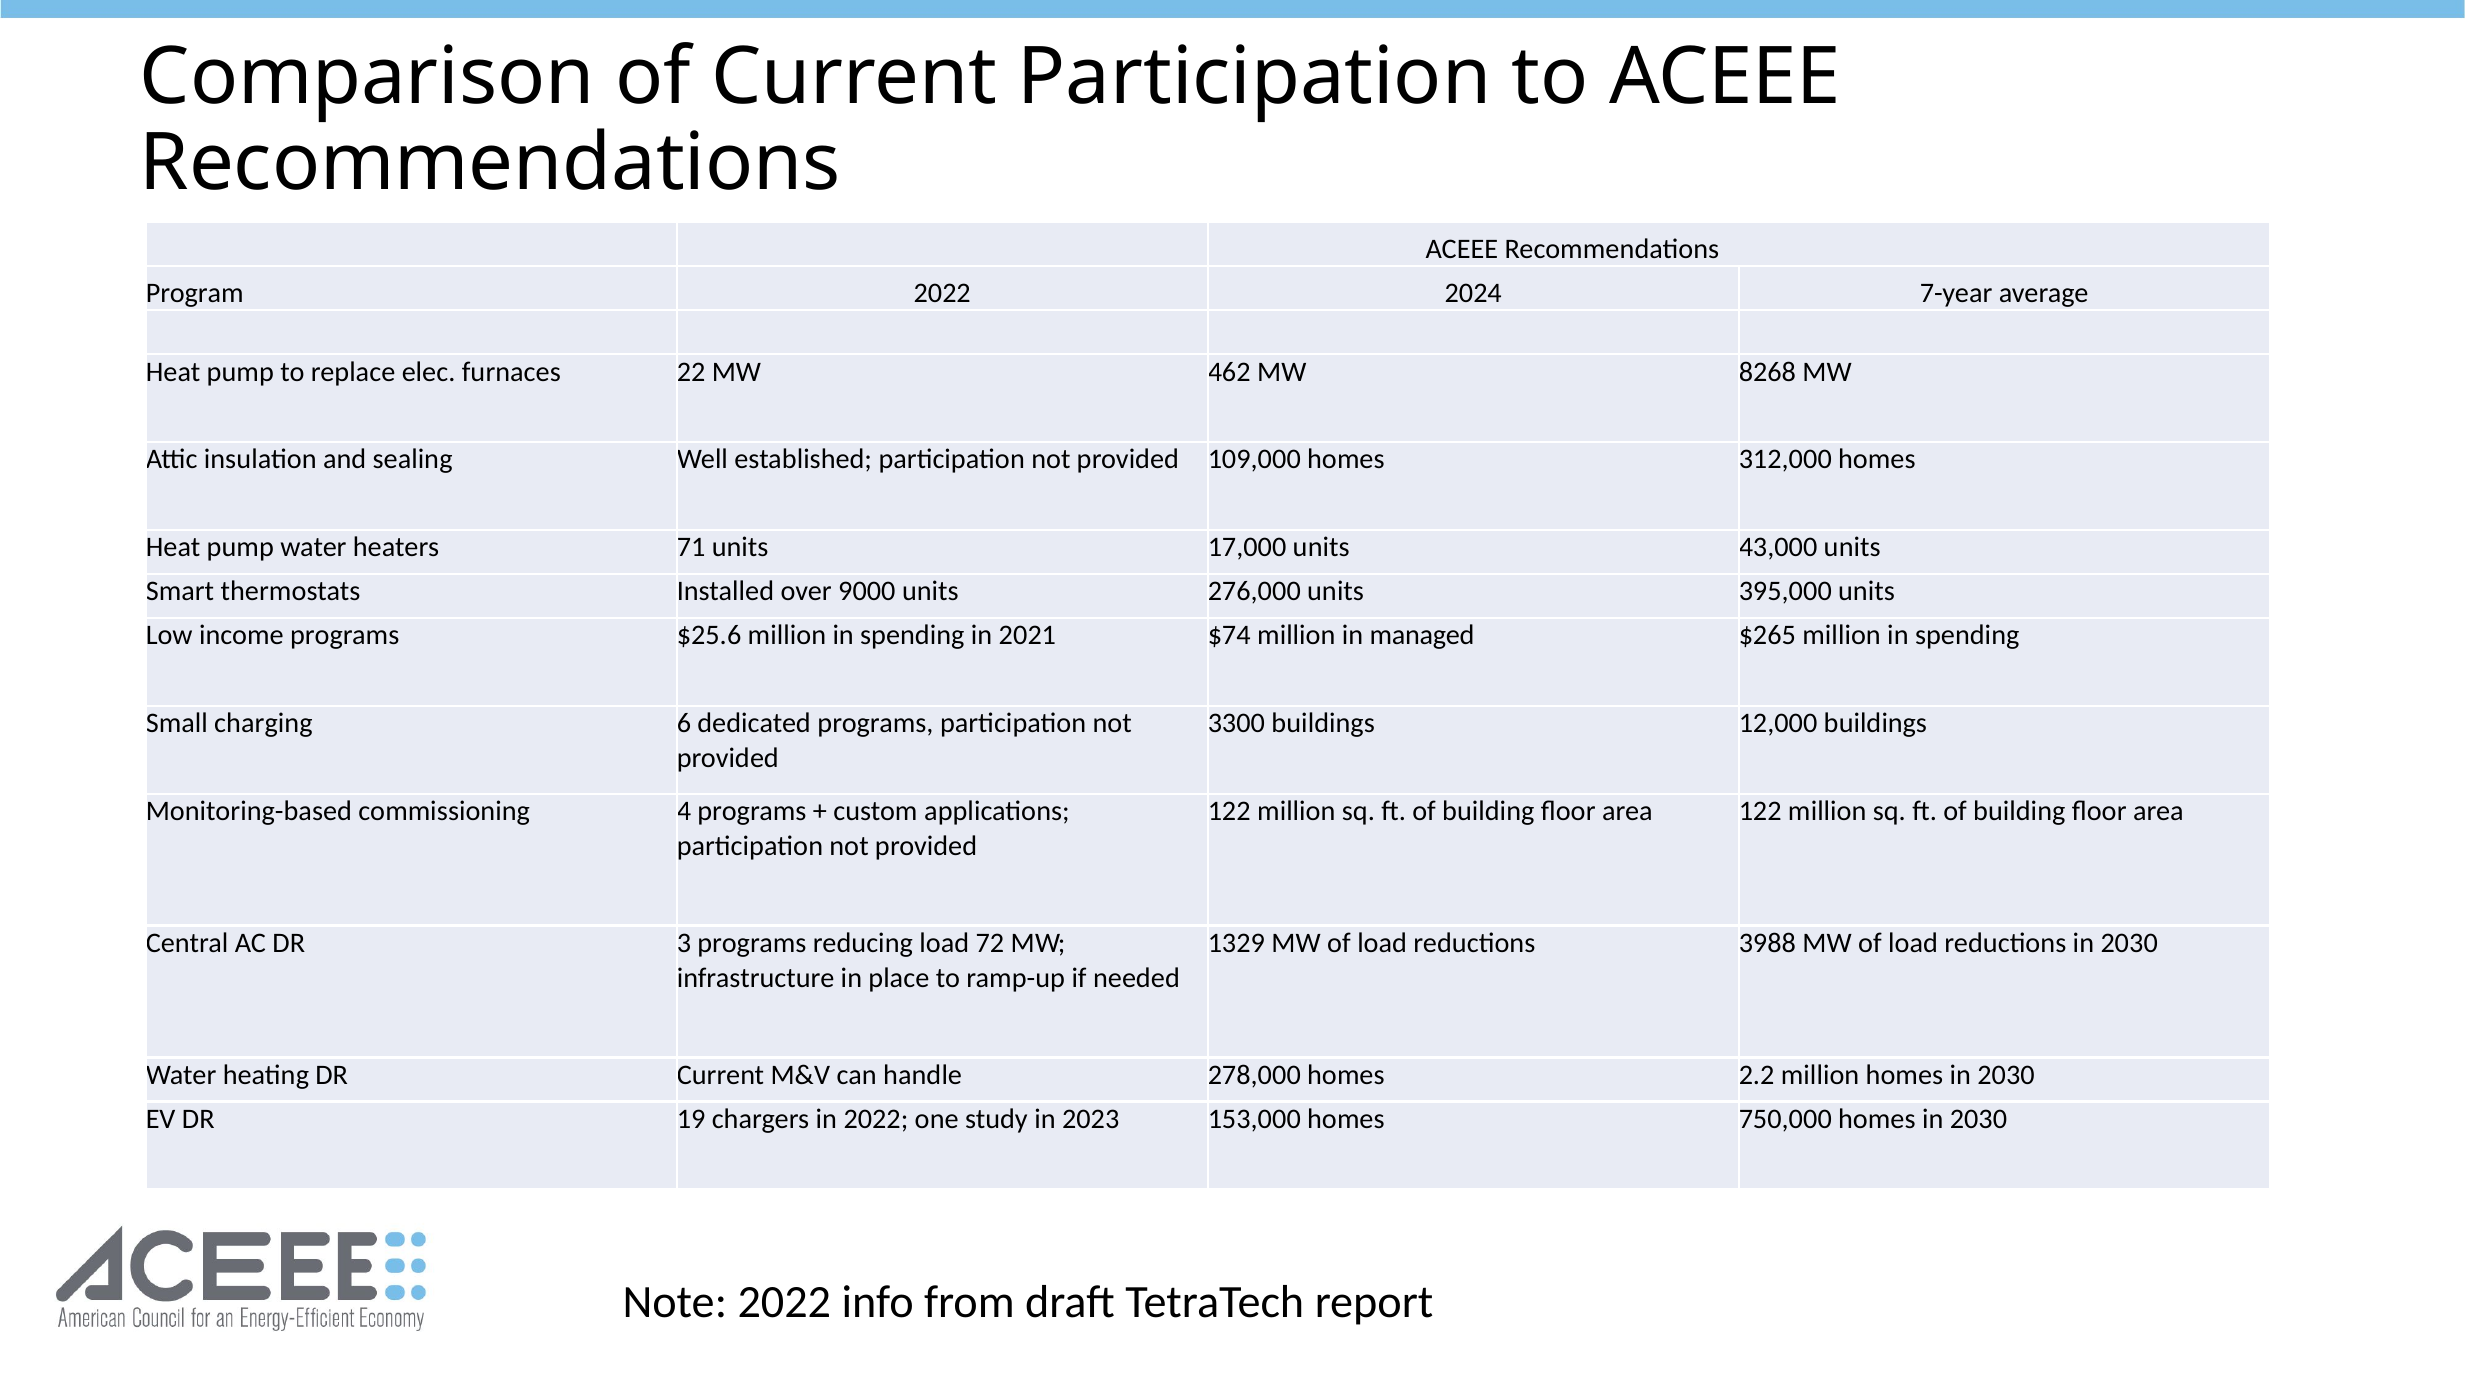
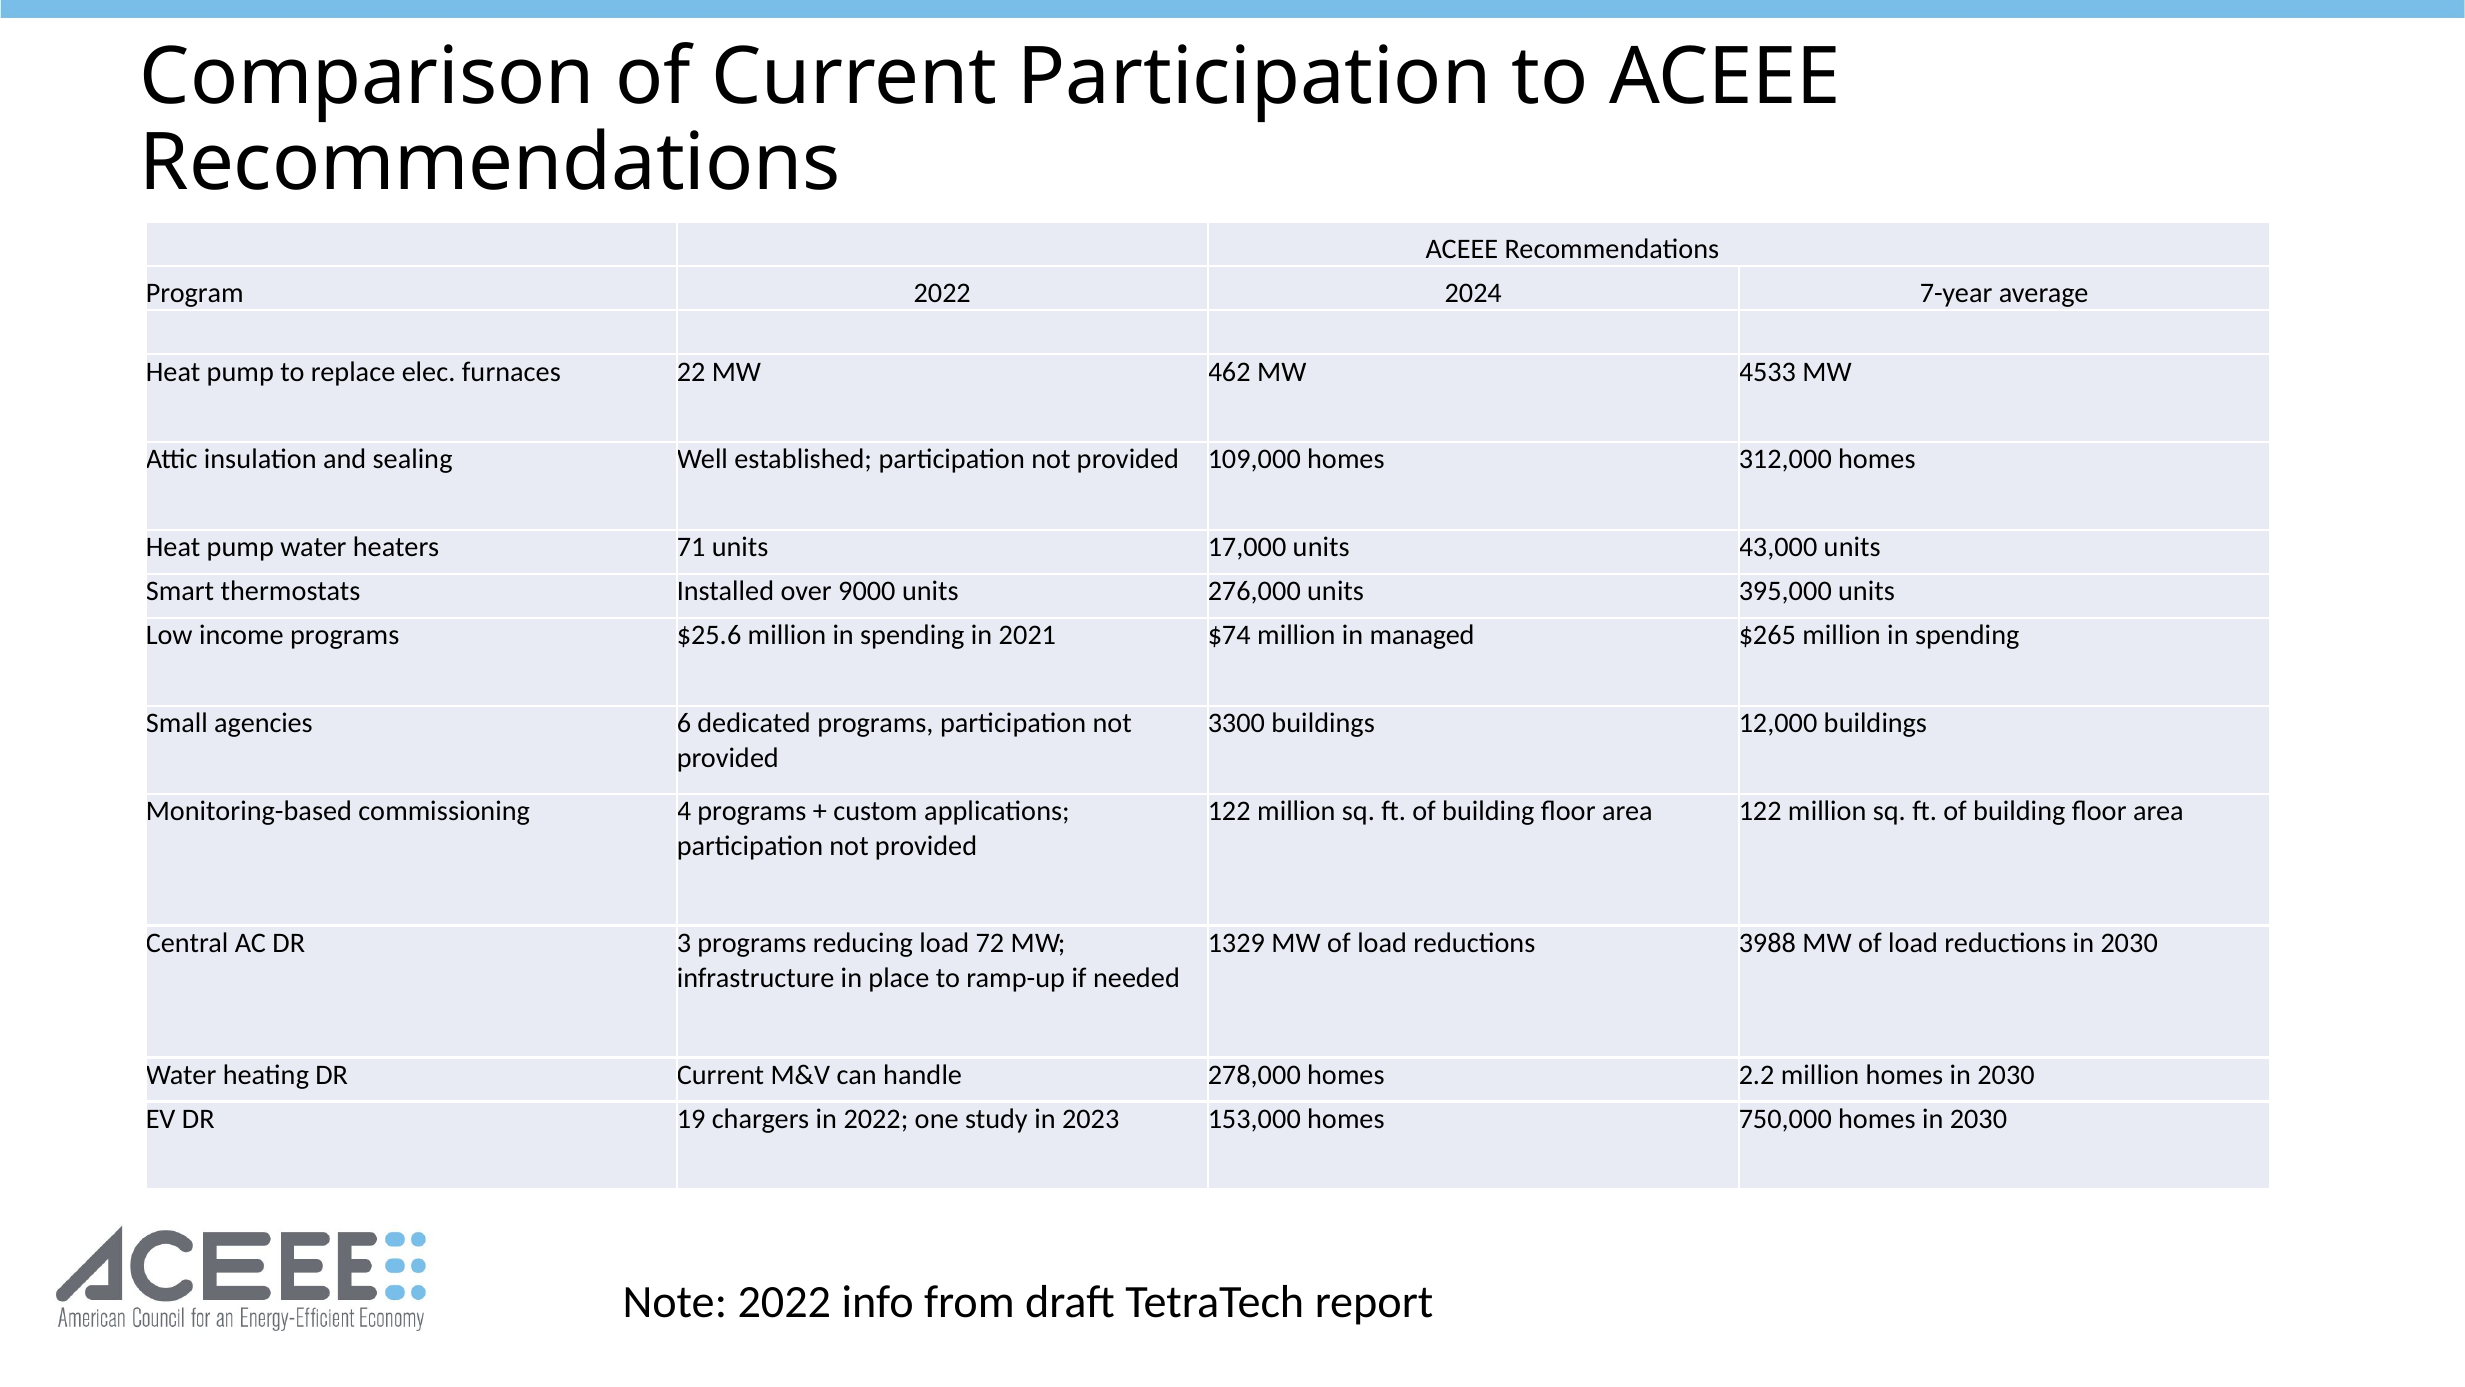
8268: 8268 -> 4533 (1767, 372)
charging: charging -> agencies (263, 723)
